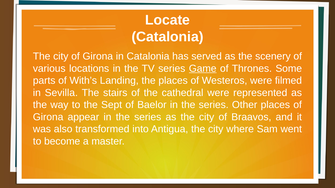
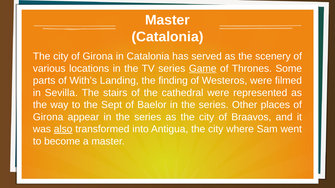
Locate: Locate -> Master (167, 20)
the places: places -> finding (173, 81)
also underline: none -> present (63, 129)
